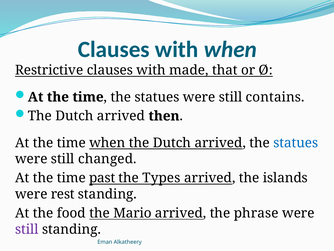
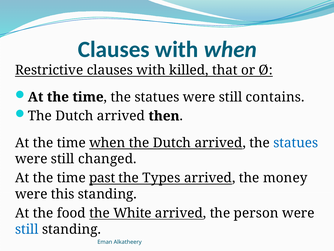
made: made -> killed (189, 70)
islands: islands -> money (285, 178)
rest: rest -> this (63, 194)
Mario: Mario -> White (132, 213)
phrase: phrase -> person (256, 213)
still colour: purple -> blue (27, 229)
